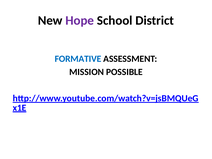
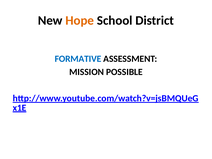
Hope colour: purple -> orange (80, 21)
